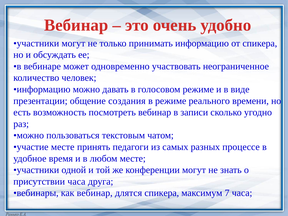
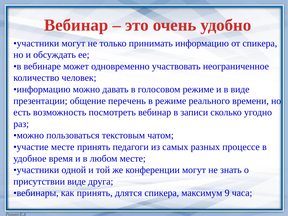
создания: создания -> перечень (127, 101)
присутствии часа: часа -> виде (77, 182)
как вебинар: вебинар -> принять (95, 193)
7: 7 -> 9 (227, 193)
